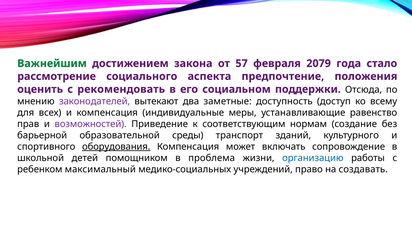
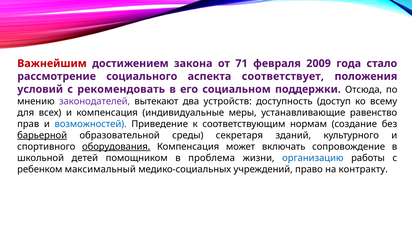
Важнейшим colour: green -> red (52, 63)
57: 57 -> 71 (242, 63)
2079: 2079 -> 2009 (319, 63)
предпочтение: предпочтение -> соответствует (283, 76)
оценить: оценить -> условий (40, 89)
заметные: заметные -> устройств (228, 101)
возможностей colour: purple -> blue (91, 124)
барьерной underline: none -> present (42, 135)
транспорт: транспорт -> секретаря (239, 135)
создавать: создавать -> контракту (363, 169)
